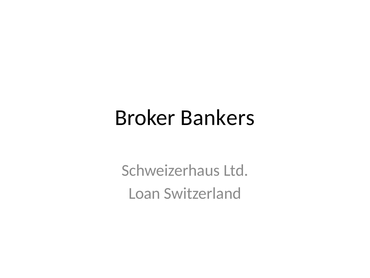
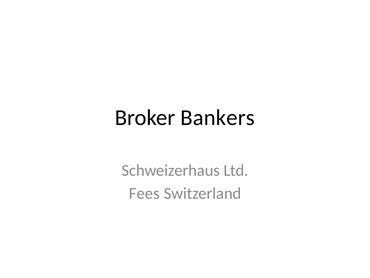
Loan: Loan -> Fees (144, 193)
